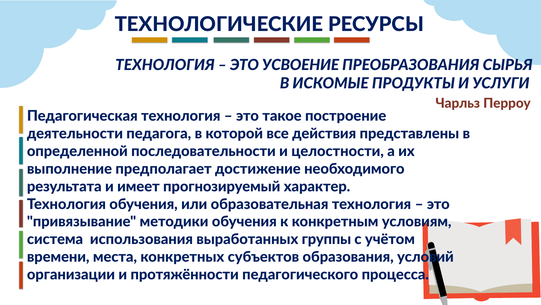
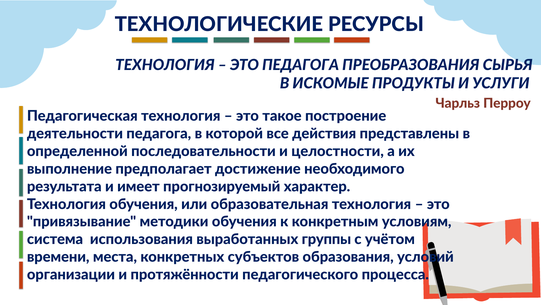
ЭТО УСВОЕНИЕ: УСВОЕНИЕ -> ПЕДАГОГА (301, 65)
